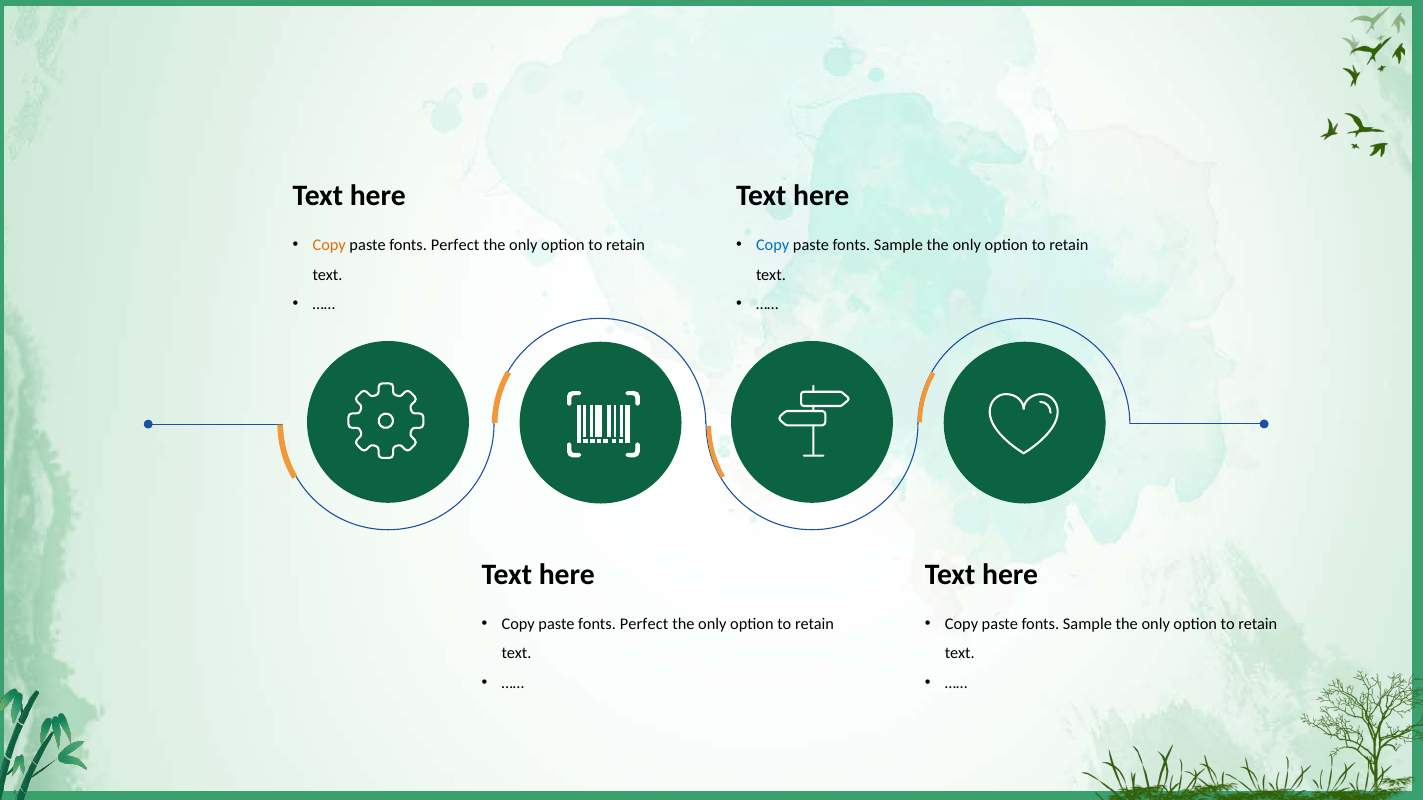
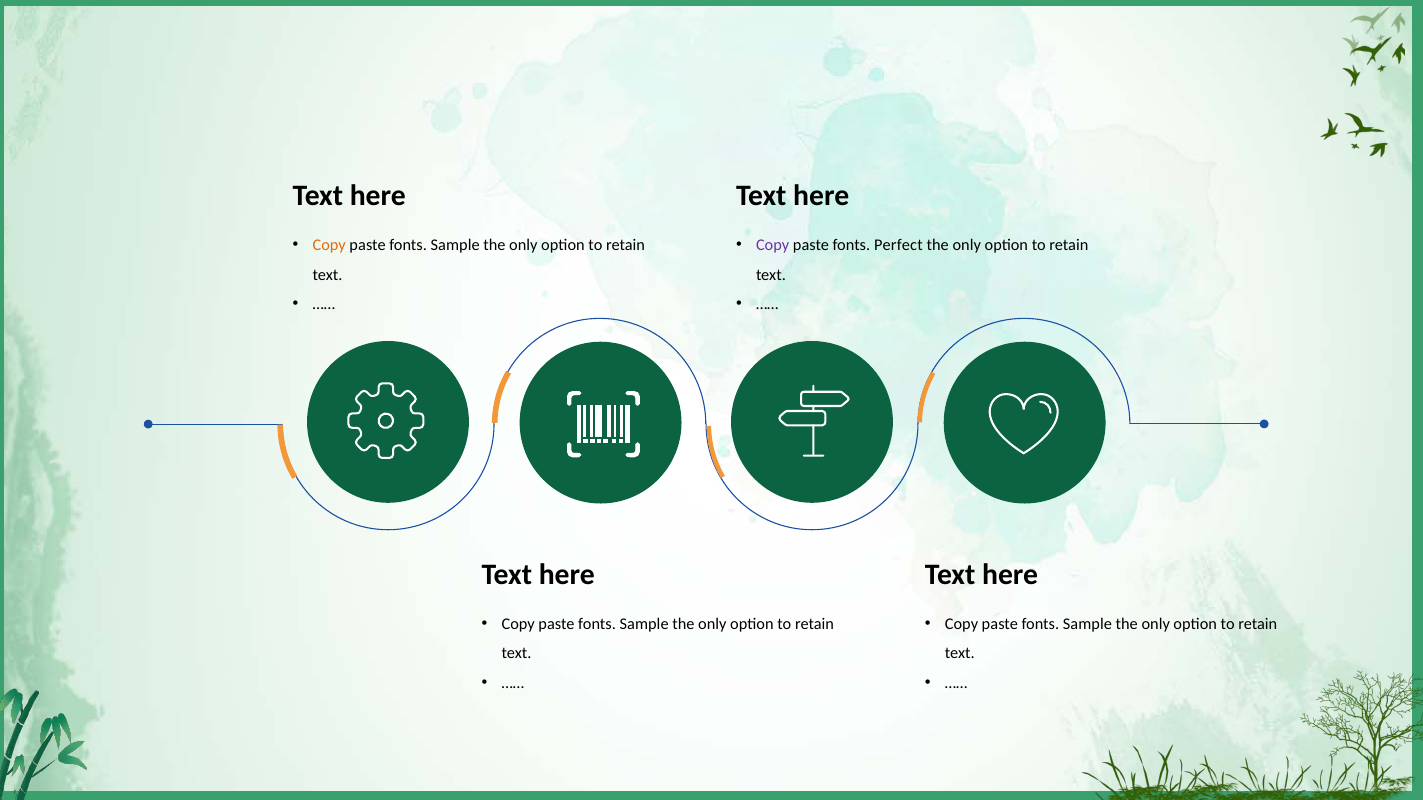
Perfect: Perfect -> Sample (455, 246)
Copy colour: blue -> purple (773, 246)
Sample: Sample -> Perfect (898, 246)
Perfect: Perfect -> Sample (644, 624)
